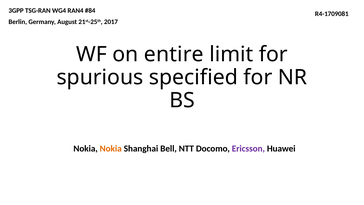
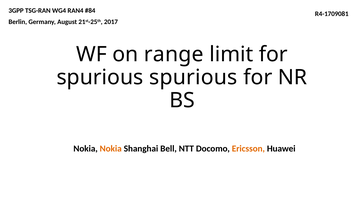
entire: entire -> range (174, 54)
spurious specified: specified -> spurious (193, 77)
Ericsson colour: purple -> orange (248, 149)
